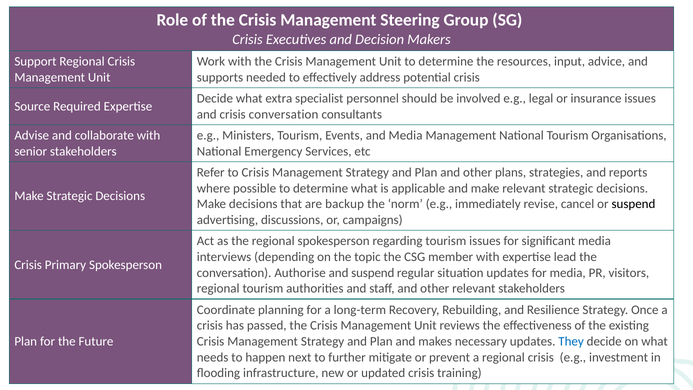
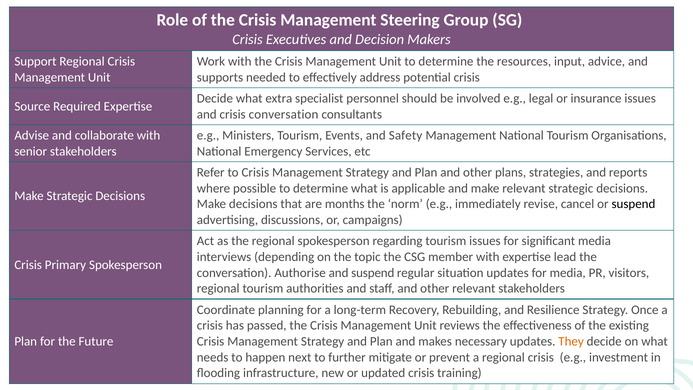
and Media: Media -> Safety (406, 135)
backup: backup -> months (345, 204)
They colour: blue -> orange (571, 341)
